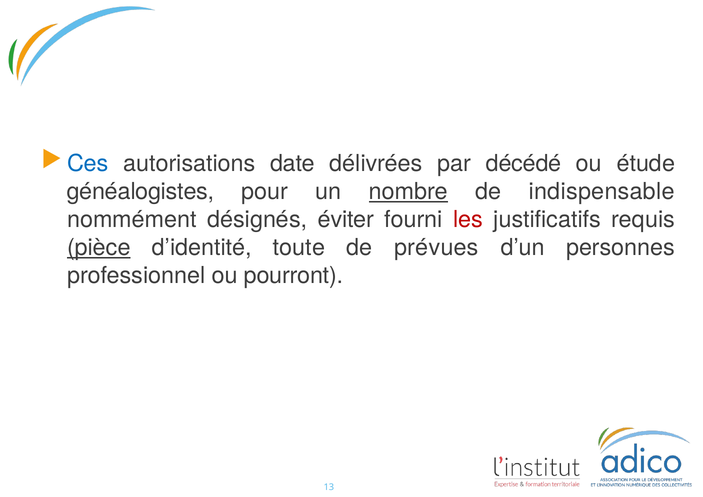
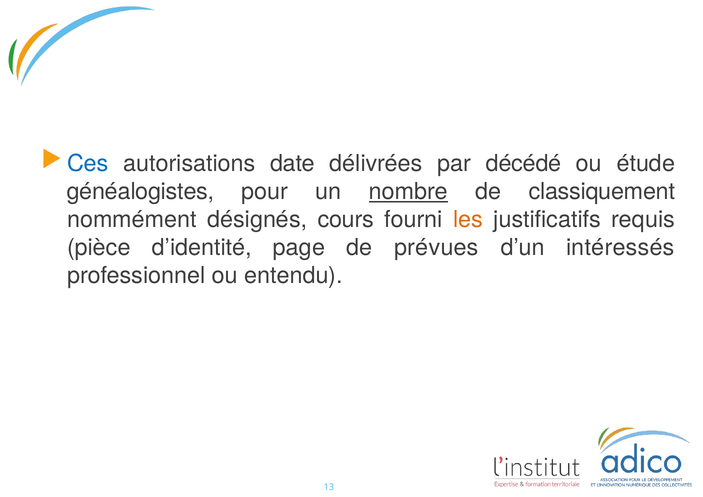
indispensable: indispensable -> classiquement (602, 192)
éviter: éviter -> cours (346, 220)
les colour: red -> orange (468, 220)
pièce underline: present -> none (99, 248)
toute: toute -> page (299, 248)
personnes: personnes -> intéressés (620, 248)
pourront: pourront -> entendu (293, 276)
